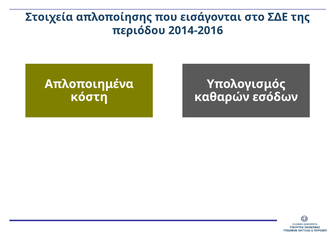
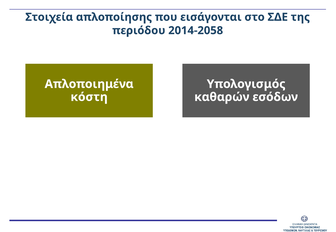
2014-2016: 2014-2016 -> 2014-2058 (196, 31)
